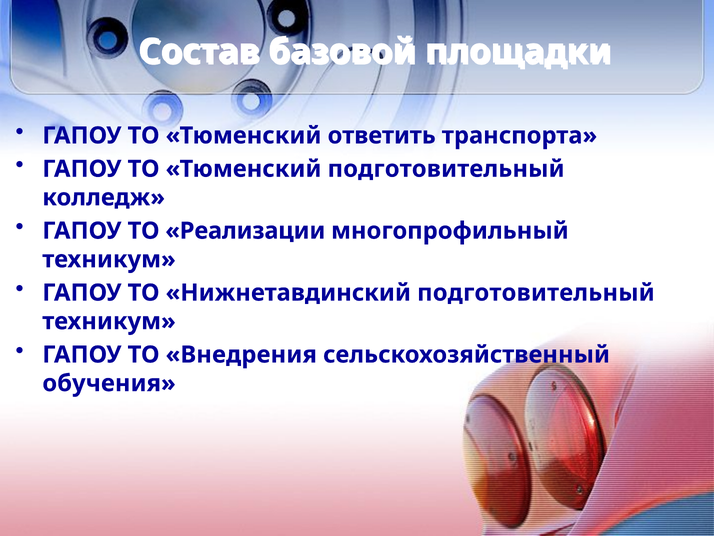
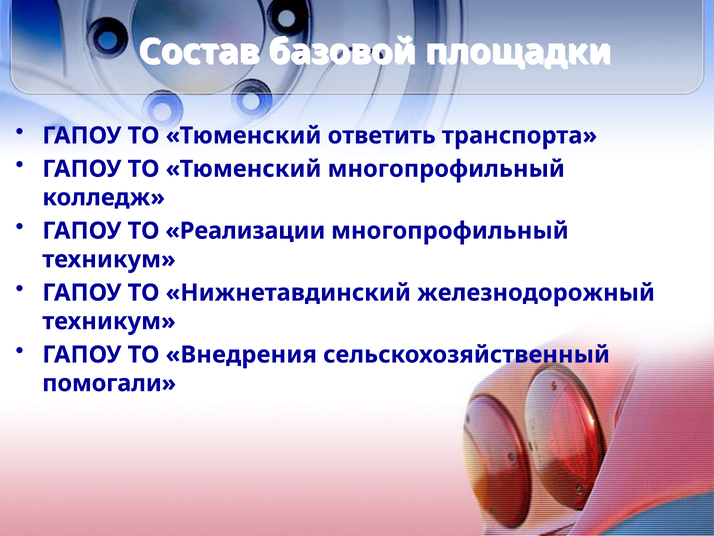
Тюменский подготовительный: подготовительный -> многопрофильный (446, 169)
Нижнетавдинский подготовительный: подготовительный -> железнодорожный (536, 293)
обучения: обучения -> помогали (109, 383)
